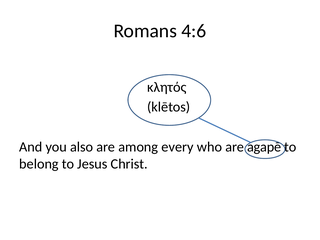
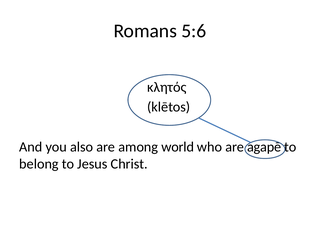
4:6: 4:6 -> 5:6 (194, 31)
every: every -> world (178, 147)
